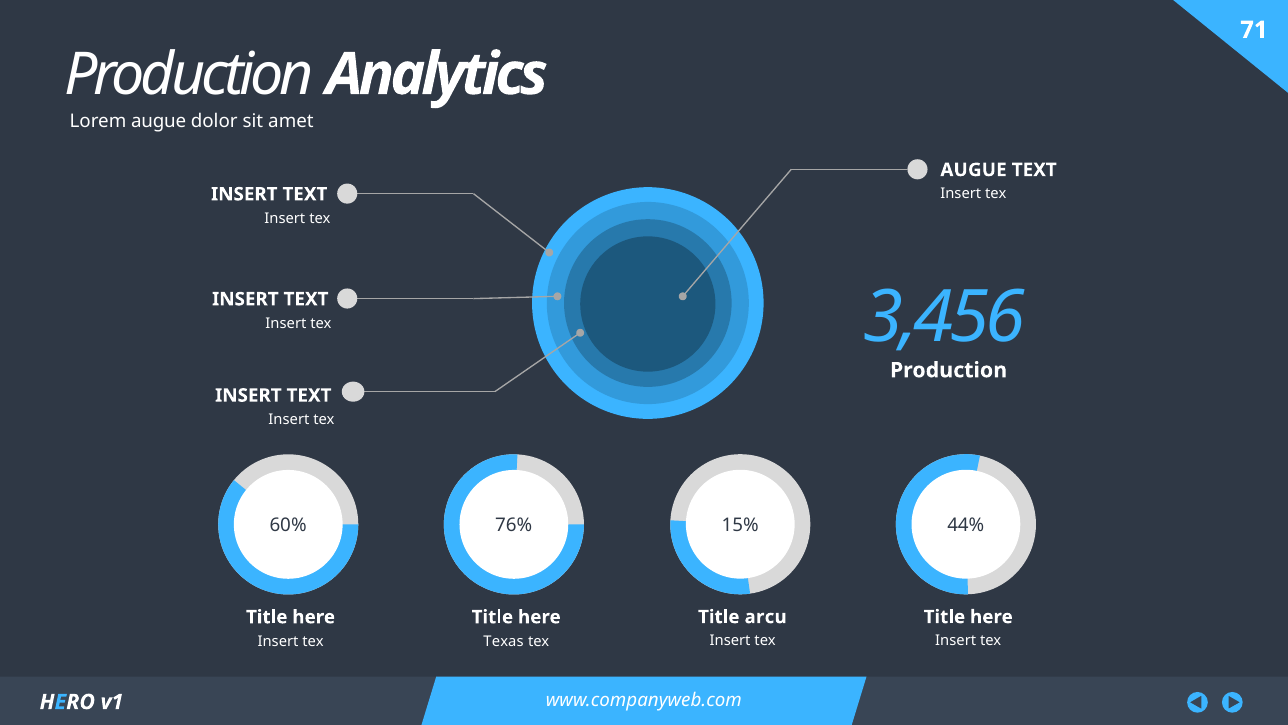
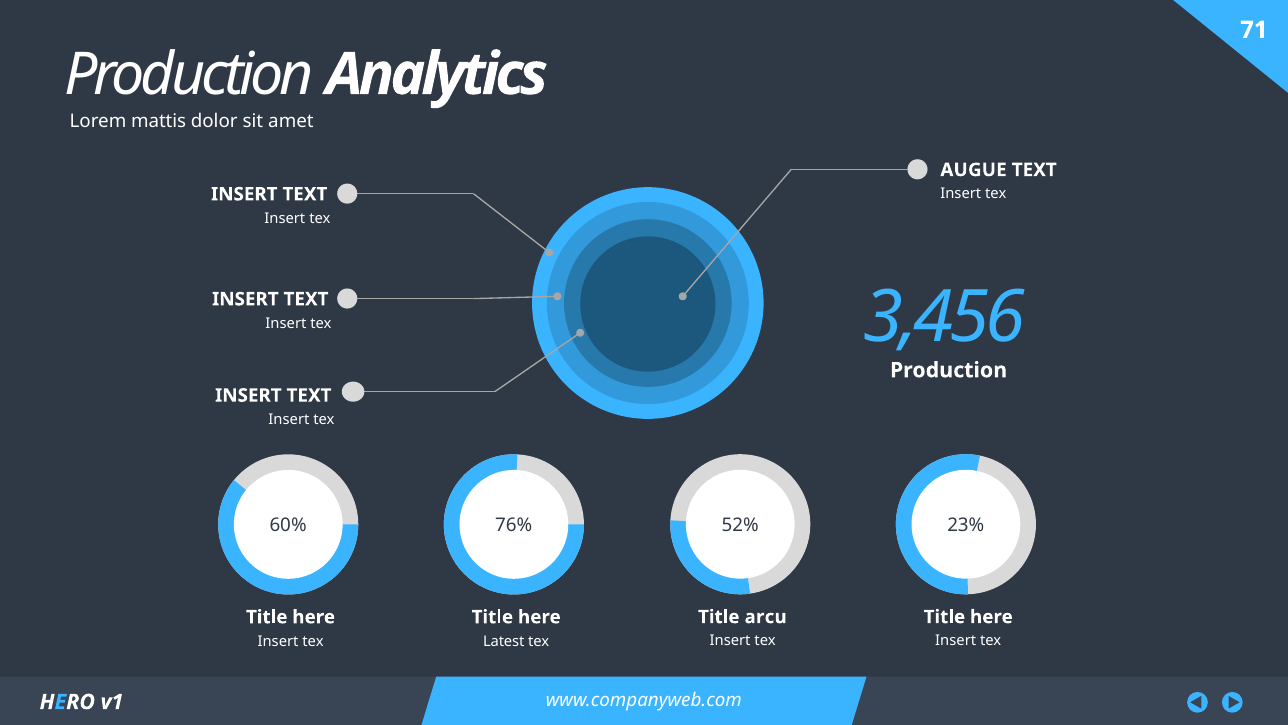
Lorem augue: augue -> mattis (159, 121)
15%: 15% -> 52% (740, 525)
44%: 44% -> 23% (966, 525)
Texas: Texas -> Latest (504, 641)
